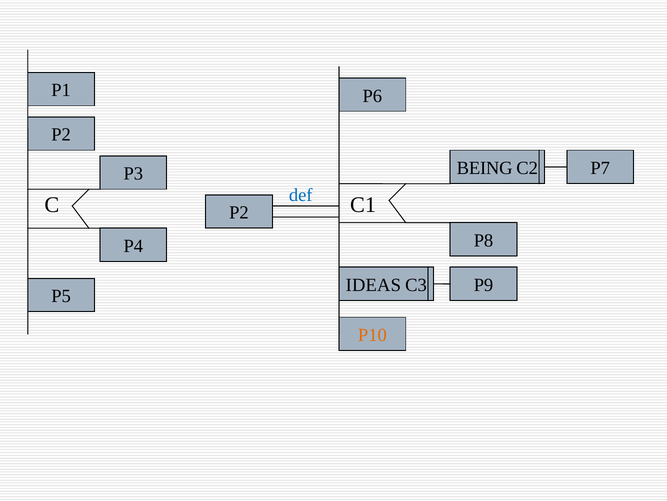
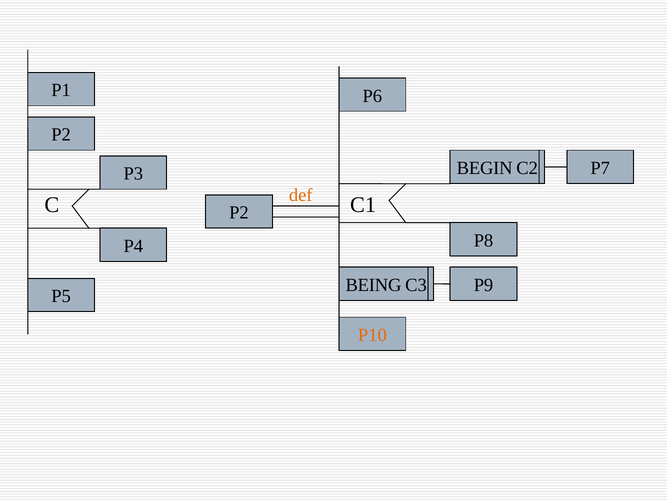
BEING: BEING -> BEGIN (485, 168)
def colour: blue -> orange (301, 195)
IDEAS: IDEAS -> BEING (373, 285)
